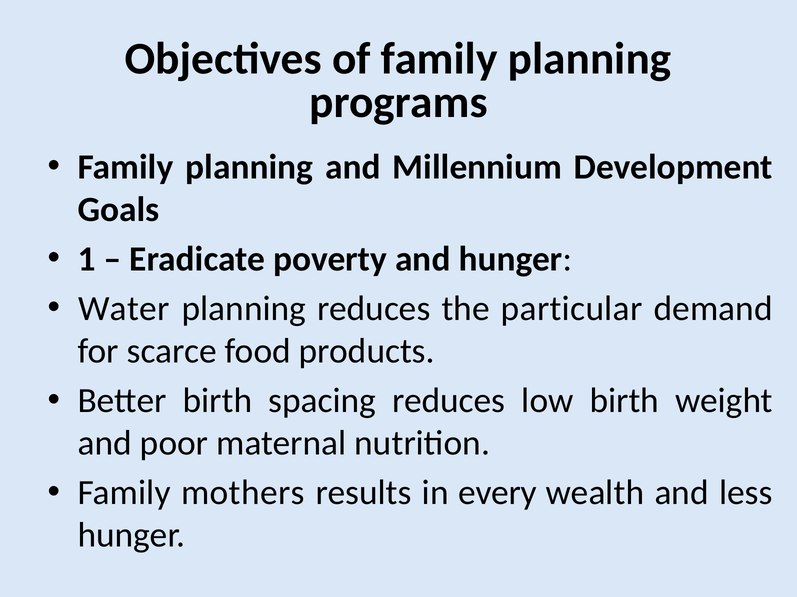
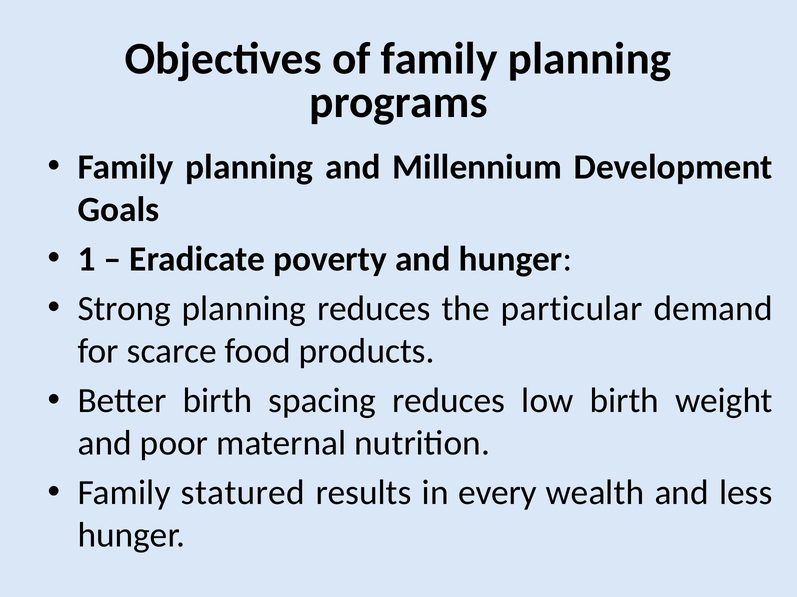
Water: Water -> Strong (124, 309)
mothers: mothers -> statured (243, 493)
